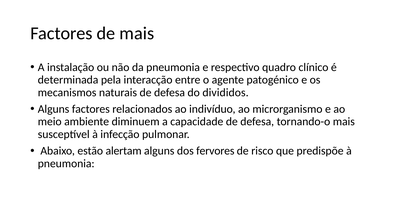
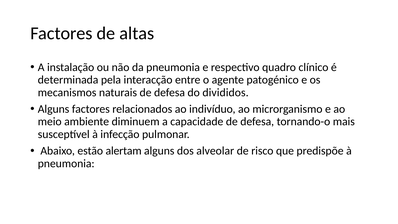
de mais: mais -> altas (137, 33)
fervores: fervores -> alveolar (215, 151)
